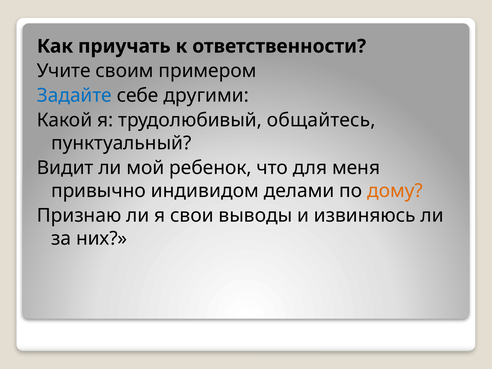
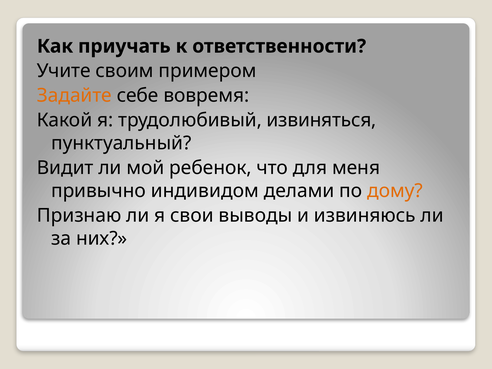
Задайте colour: blue -> orange (74, 96)
другими: другими -> вовремя (206, 96)
общайтесь: общайтесь -> извиняться (321, 120)
